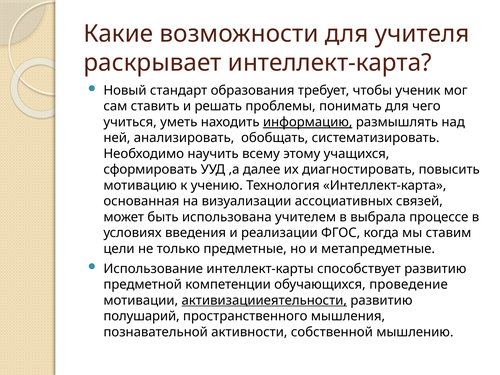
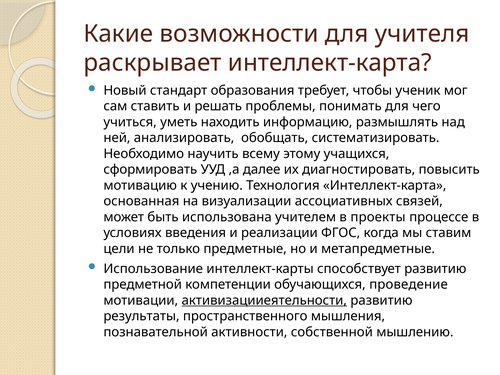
информацию underline: present -> none (308, 122)
выбрала: выбрала -> проекты (378, 217)
полушарий: полушарий -> результаты (141, 316)
